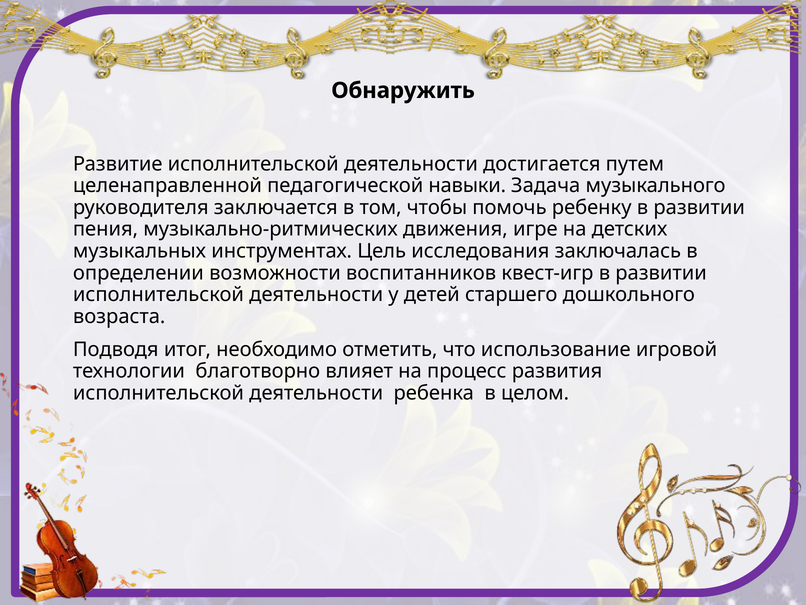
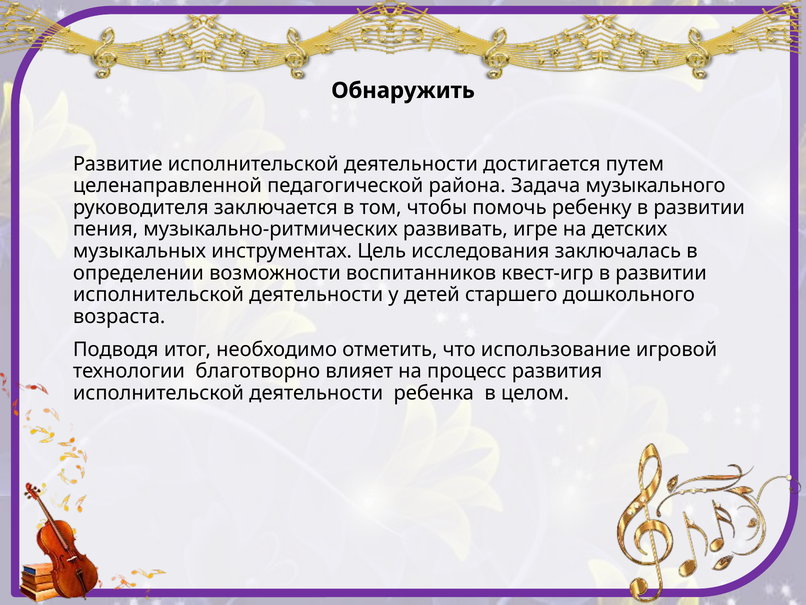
навыки: навыки -> района (467, 186)
движения: движения -> развивать (455, 229)
